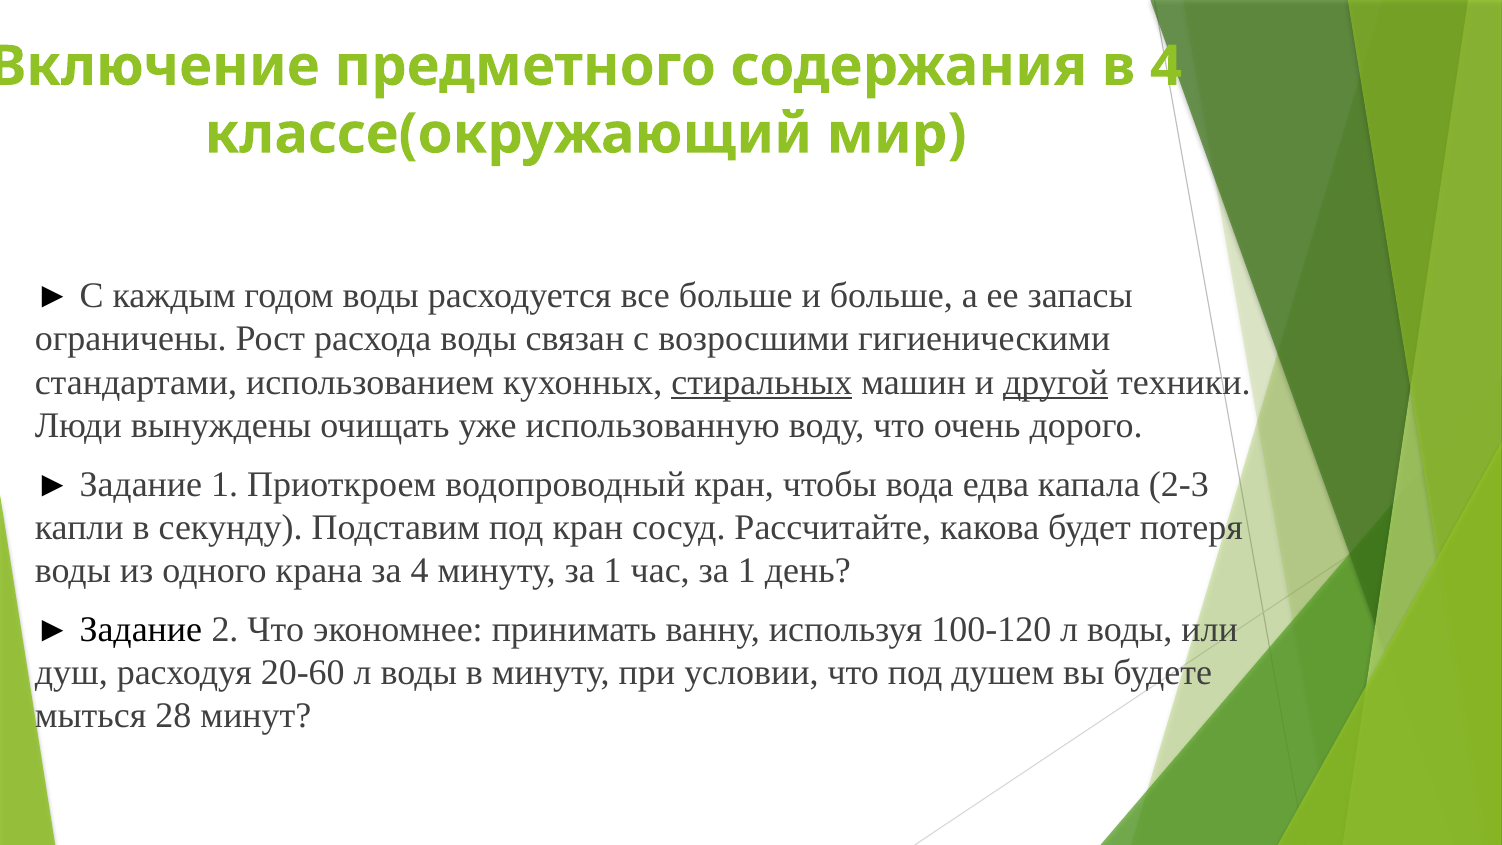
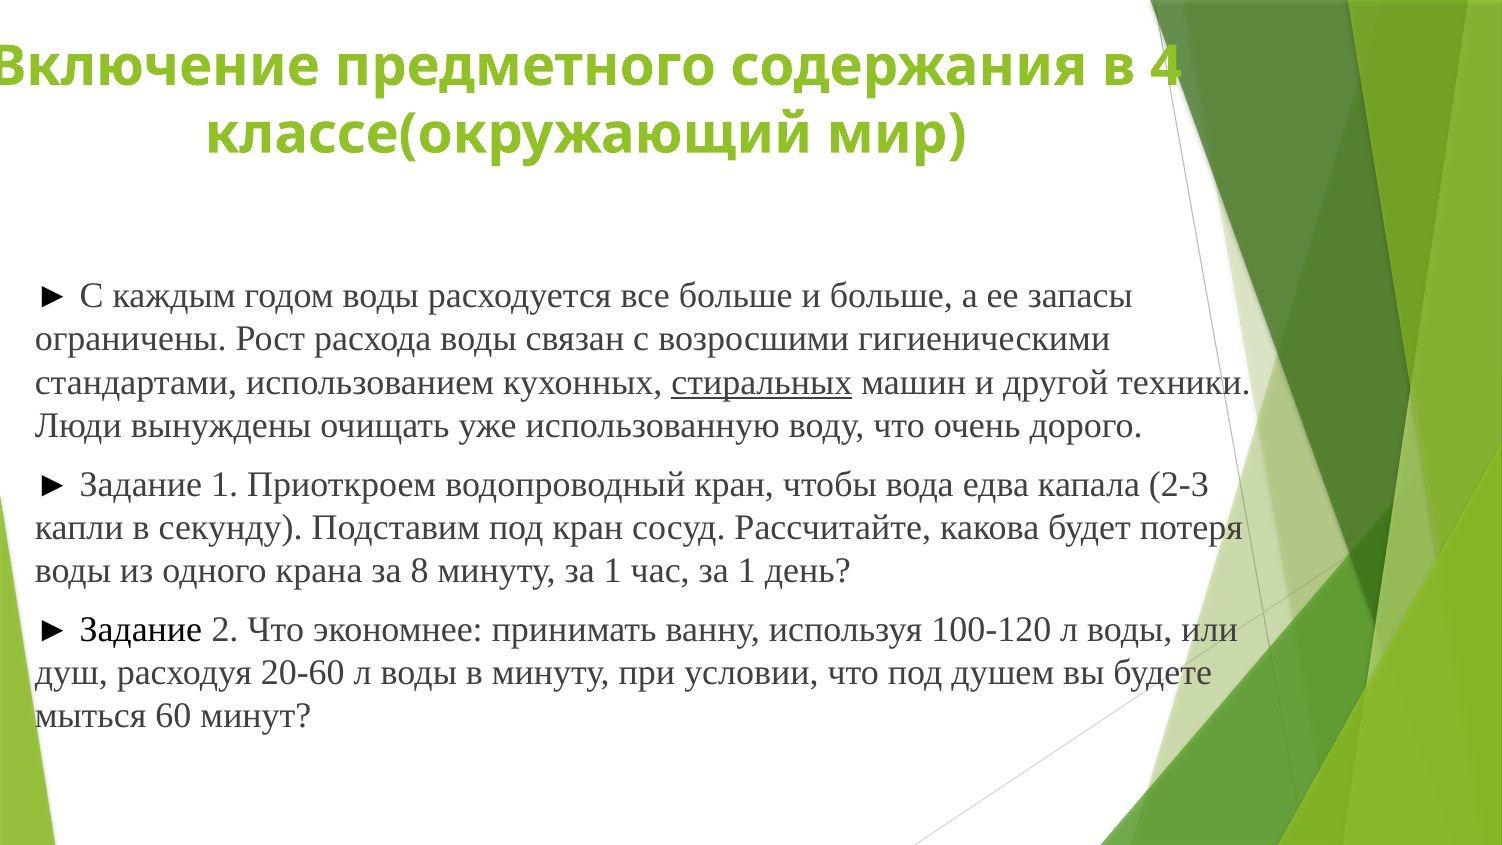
другой underline: present -> none (1056, 382)
за 4: 4 -> 8 (420, 570)
28: 28 -> 60 (173, 716)
